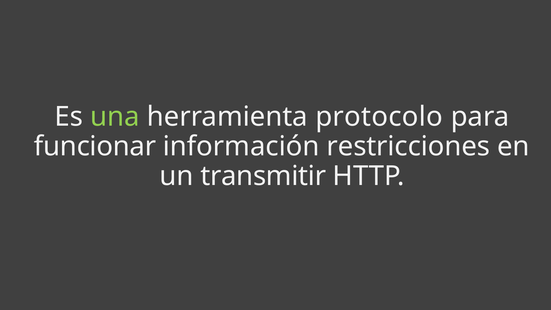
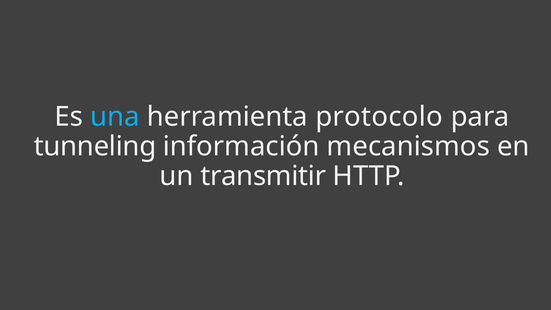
una colour: light green -> light blue (115, 117)
funcionar: funcionar -> tunneling (95, 146)
restricciones: restricciones -> mecanismos (408, 146)
